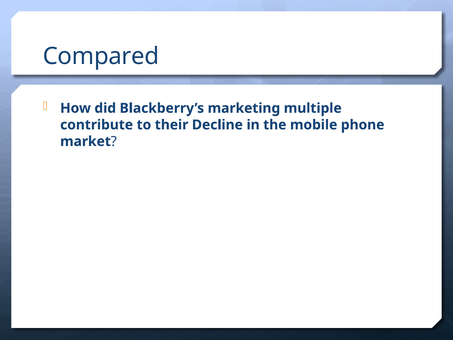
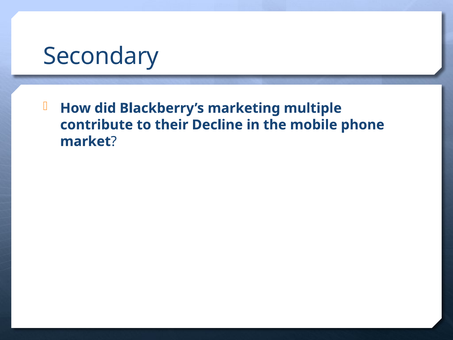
Compared: Compared -> Secondary (101, 56)
